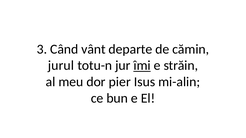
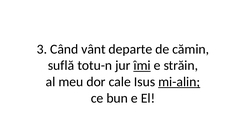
jurul: jurul -> suflă (61, 66)
pier: pier -> cale (120, 82)
mi-alin underline: none -> present (179, 82)
